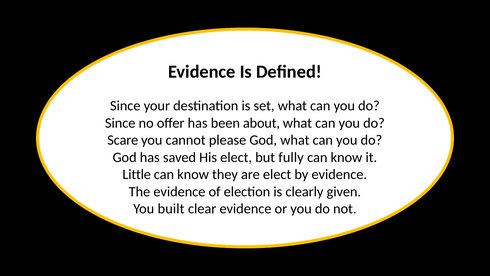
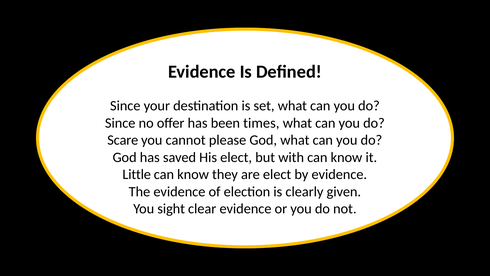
about: about -> times (261, 123)
fully: fully -> with (291, 157)
built: built -> sight (171, 209)
